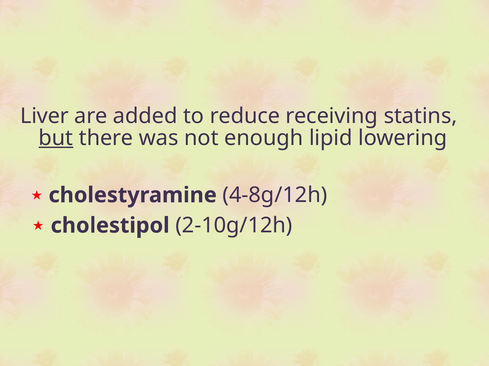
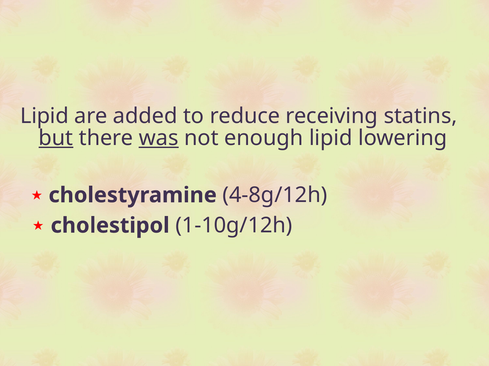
Liver: Liver -> Lipid (44, 116)
was underline: none -> present (159, 138)
2-10g/12h: 2-10g/12h -> 1-10g/12h (234, 226)
